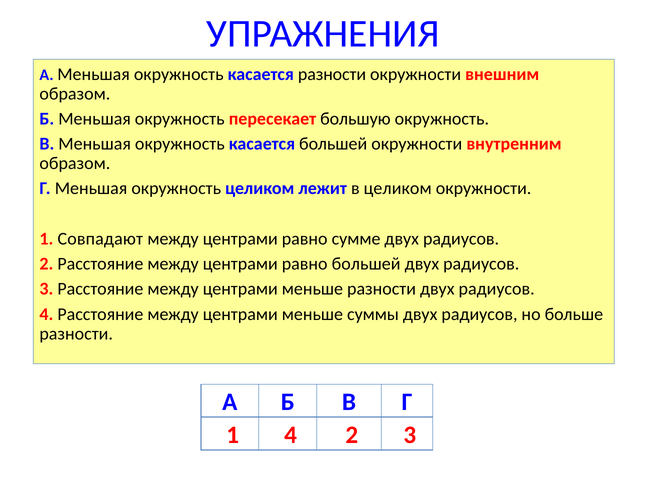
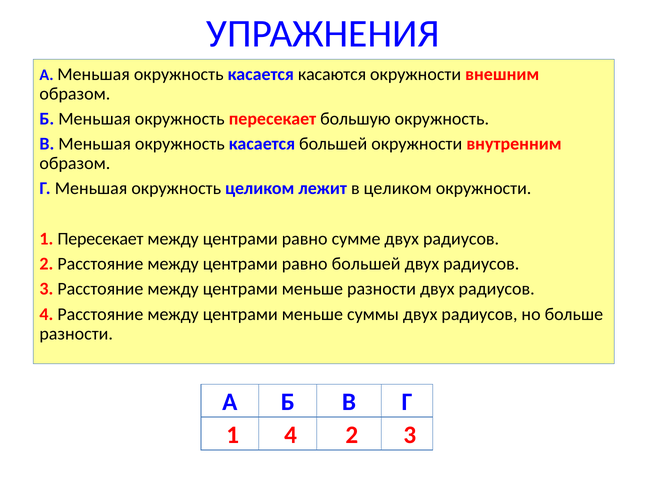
касается разности: разности -> касаются (332, 74)
1 Совпадают: Совпадают -> Пересекает (100, 239)
